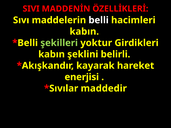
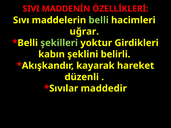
belli colour: white -> light green (99, 20)
kabın: kabın -> uğrar (84, 32)
enerjisi: enerjisi -> düzenli (82, 77)
